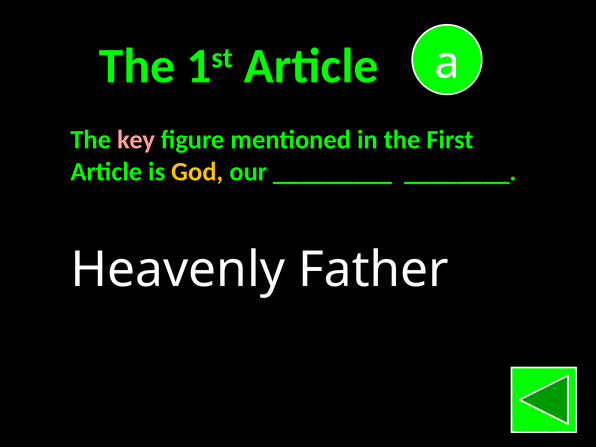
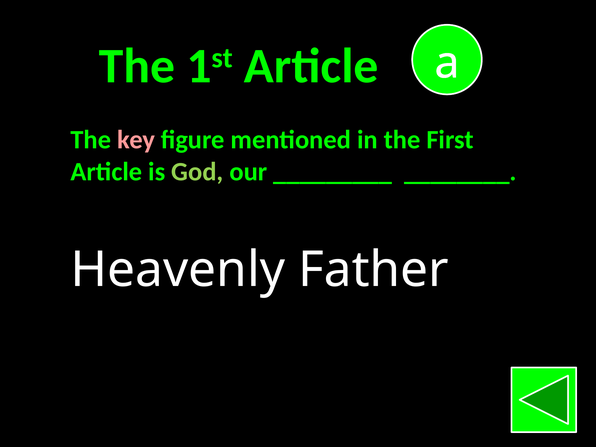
God colour: yellow -> light green (197, 172)
